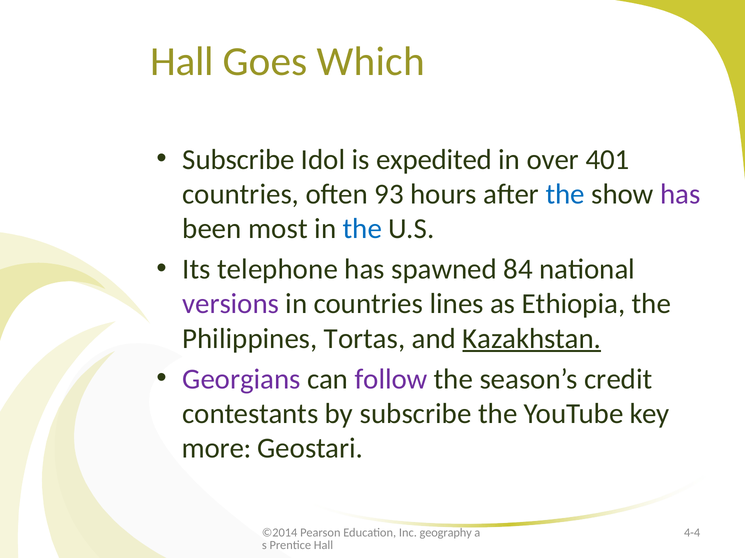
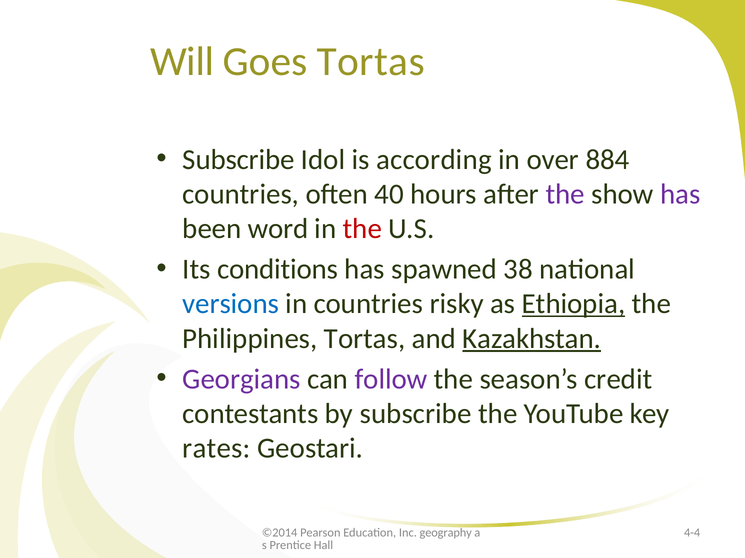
Hall: Hall -> Will (182, 62)
Goes Which: Which -> Tortas (371, 62)
expedited: expedited -> according (434, 160)
401: 401 -> 884 (608, 160)
93: 93 -> 40 (389, 194)
the colour: blue -> purple (565, 194)
most: most -> word (278, 229)
the colour: blue -> red (362, 229)
telephone: telephone -> conditions (278, 270)
84: 84 -> 38 (518, 270)
versions colour: purple -> blue (231, 304)
lines: lines -> risky (457, 304)
Ethiopia underline: none -> present (574, 304)
more: more -> rates (216, 449)
